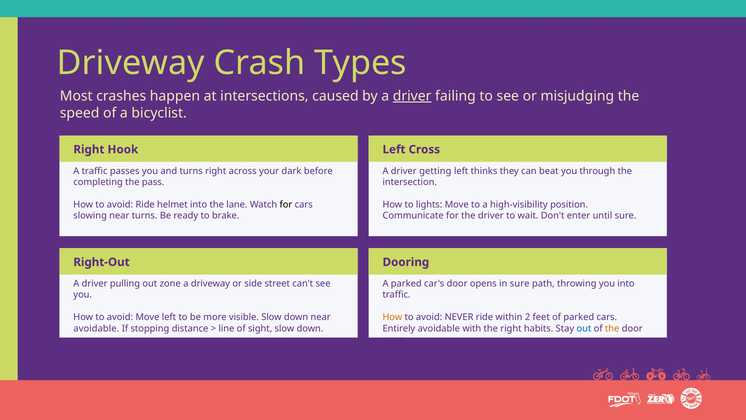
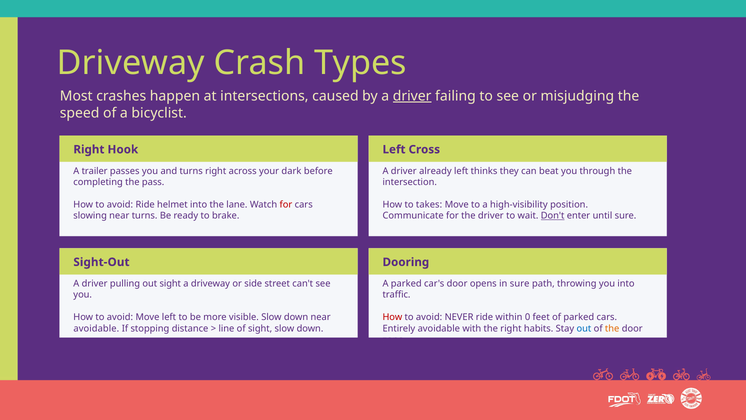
A traffic: traffic -> trailer (95, 171)
getting: getting -> already (435, 171)
for colour: black -> red (286, 204)
lights: lights -> takes (429, 204)
Don't underline: none -> present (553, 216)
Right-Out: Right-Out -> Sight-Out (101, 262)
out zone: zone -> sight (170, 283)
How colour: orange -> red (392, 317)
2: 2 -> 0 (528, 317)
